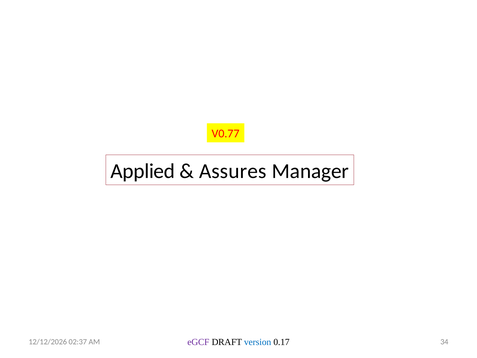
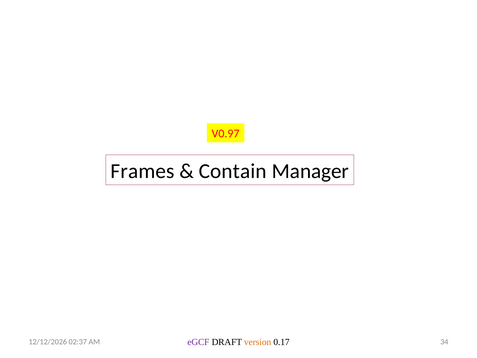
V0.77: V0.77 -> V0.97 (226, 134)
Applied: Applied -> Frames (143, 171)
Assures: Assures -> Contain (233, 171)
version colour: blue -> orange (258, 342)
